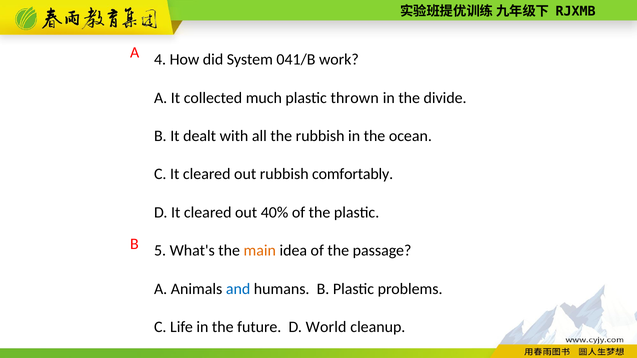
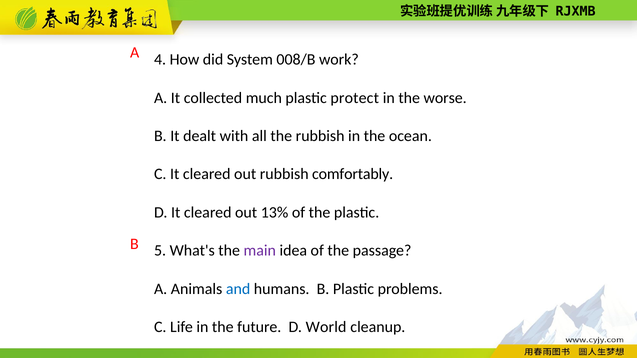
041/B: 041/B -> 008/B (296, 60)
thrown: thrown -> protect (355, 98)
divide: divide -> worse (445, 98)
40%: 40% -> 13% (275, 213)
main colour: orange -> purple (260, 251)
